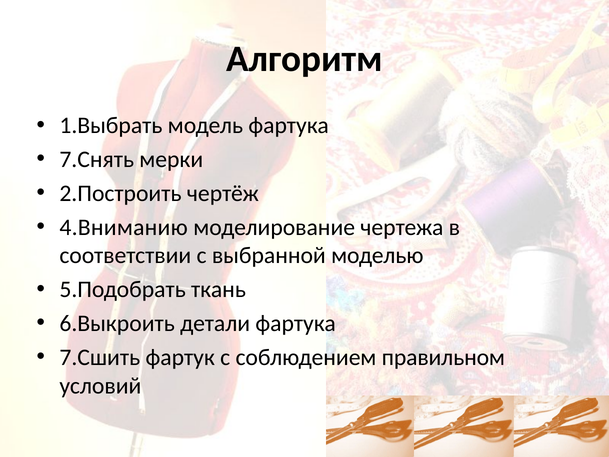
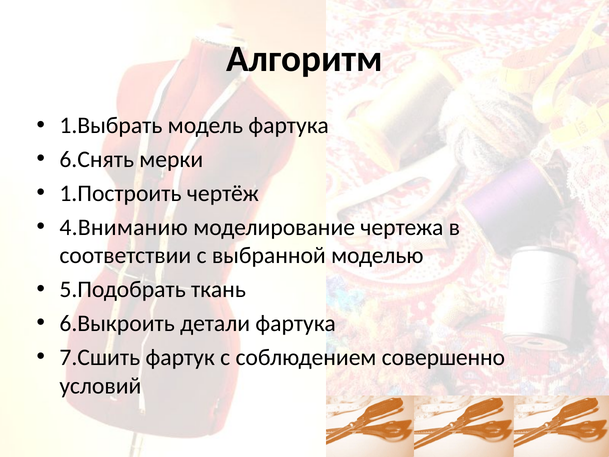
7.Снять: 7.Снять -> 6.Снять (97, 159)
2.Построить: 2.Построить -> 1.Построить (120, 193)
правильном: правильном -> совершенно (443, 357)
